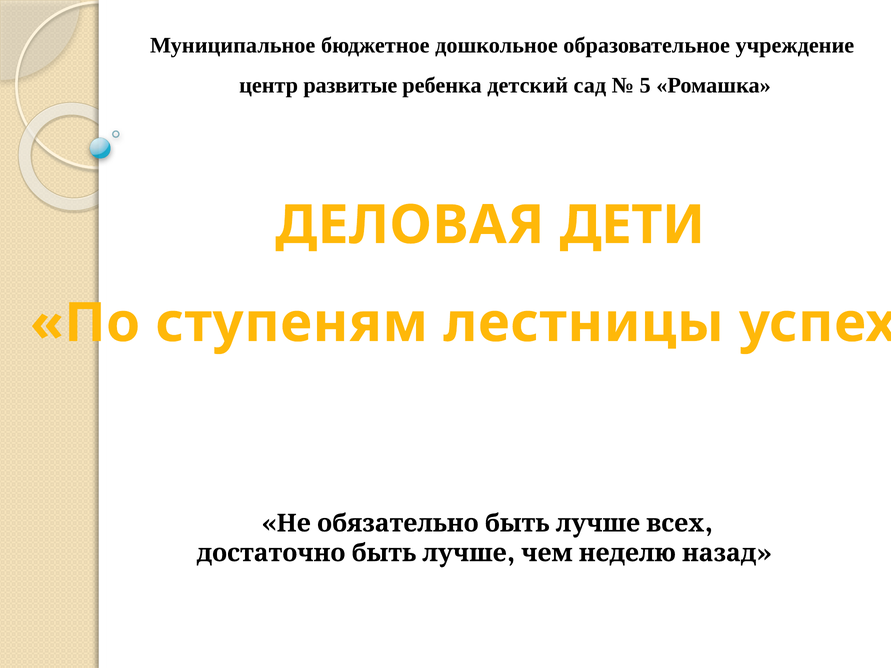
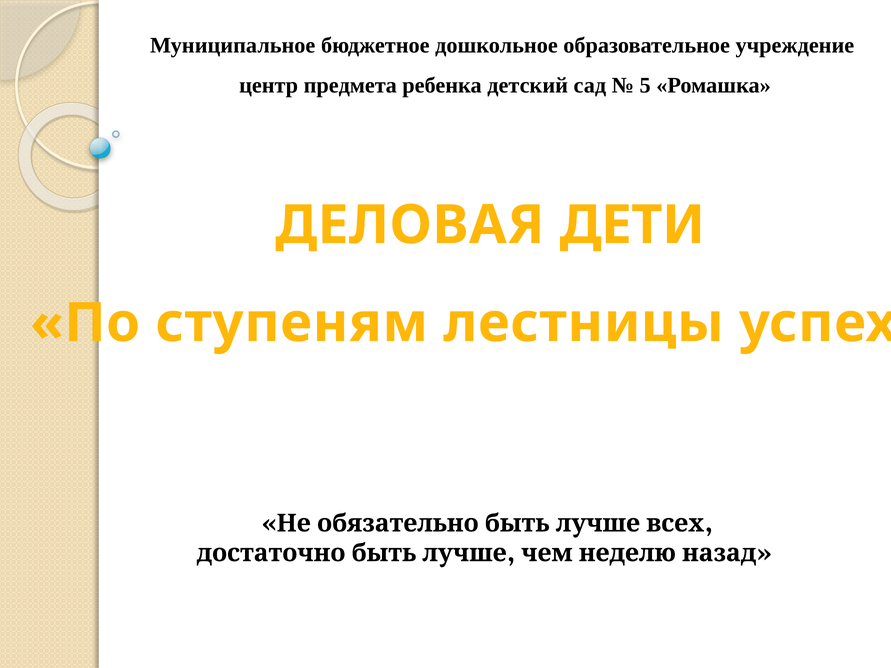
развитые: развитые -> предмета (350, 86)
